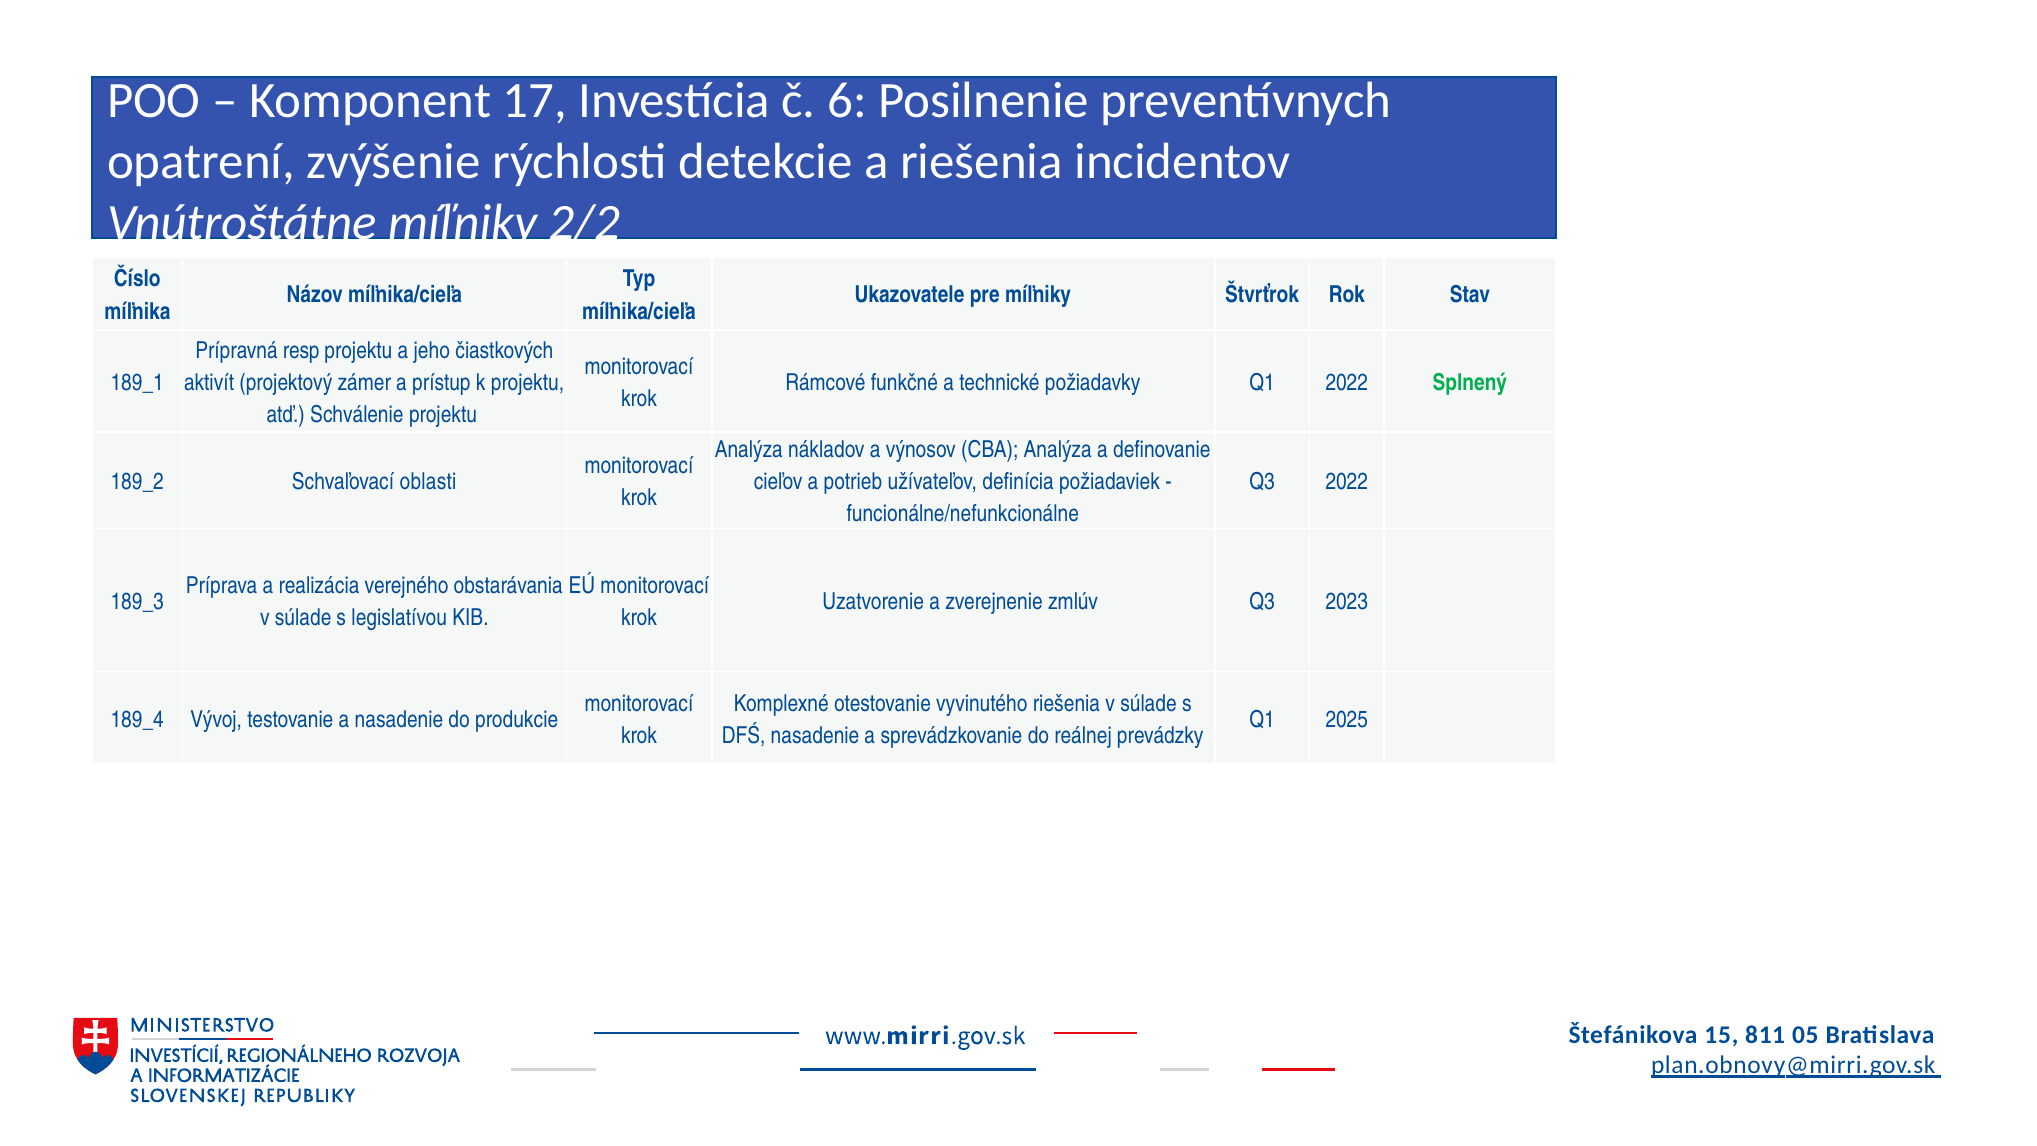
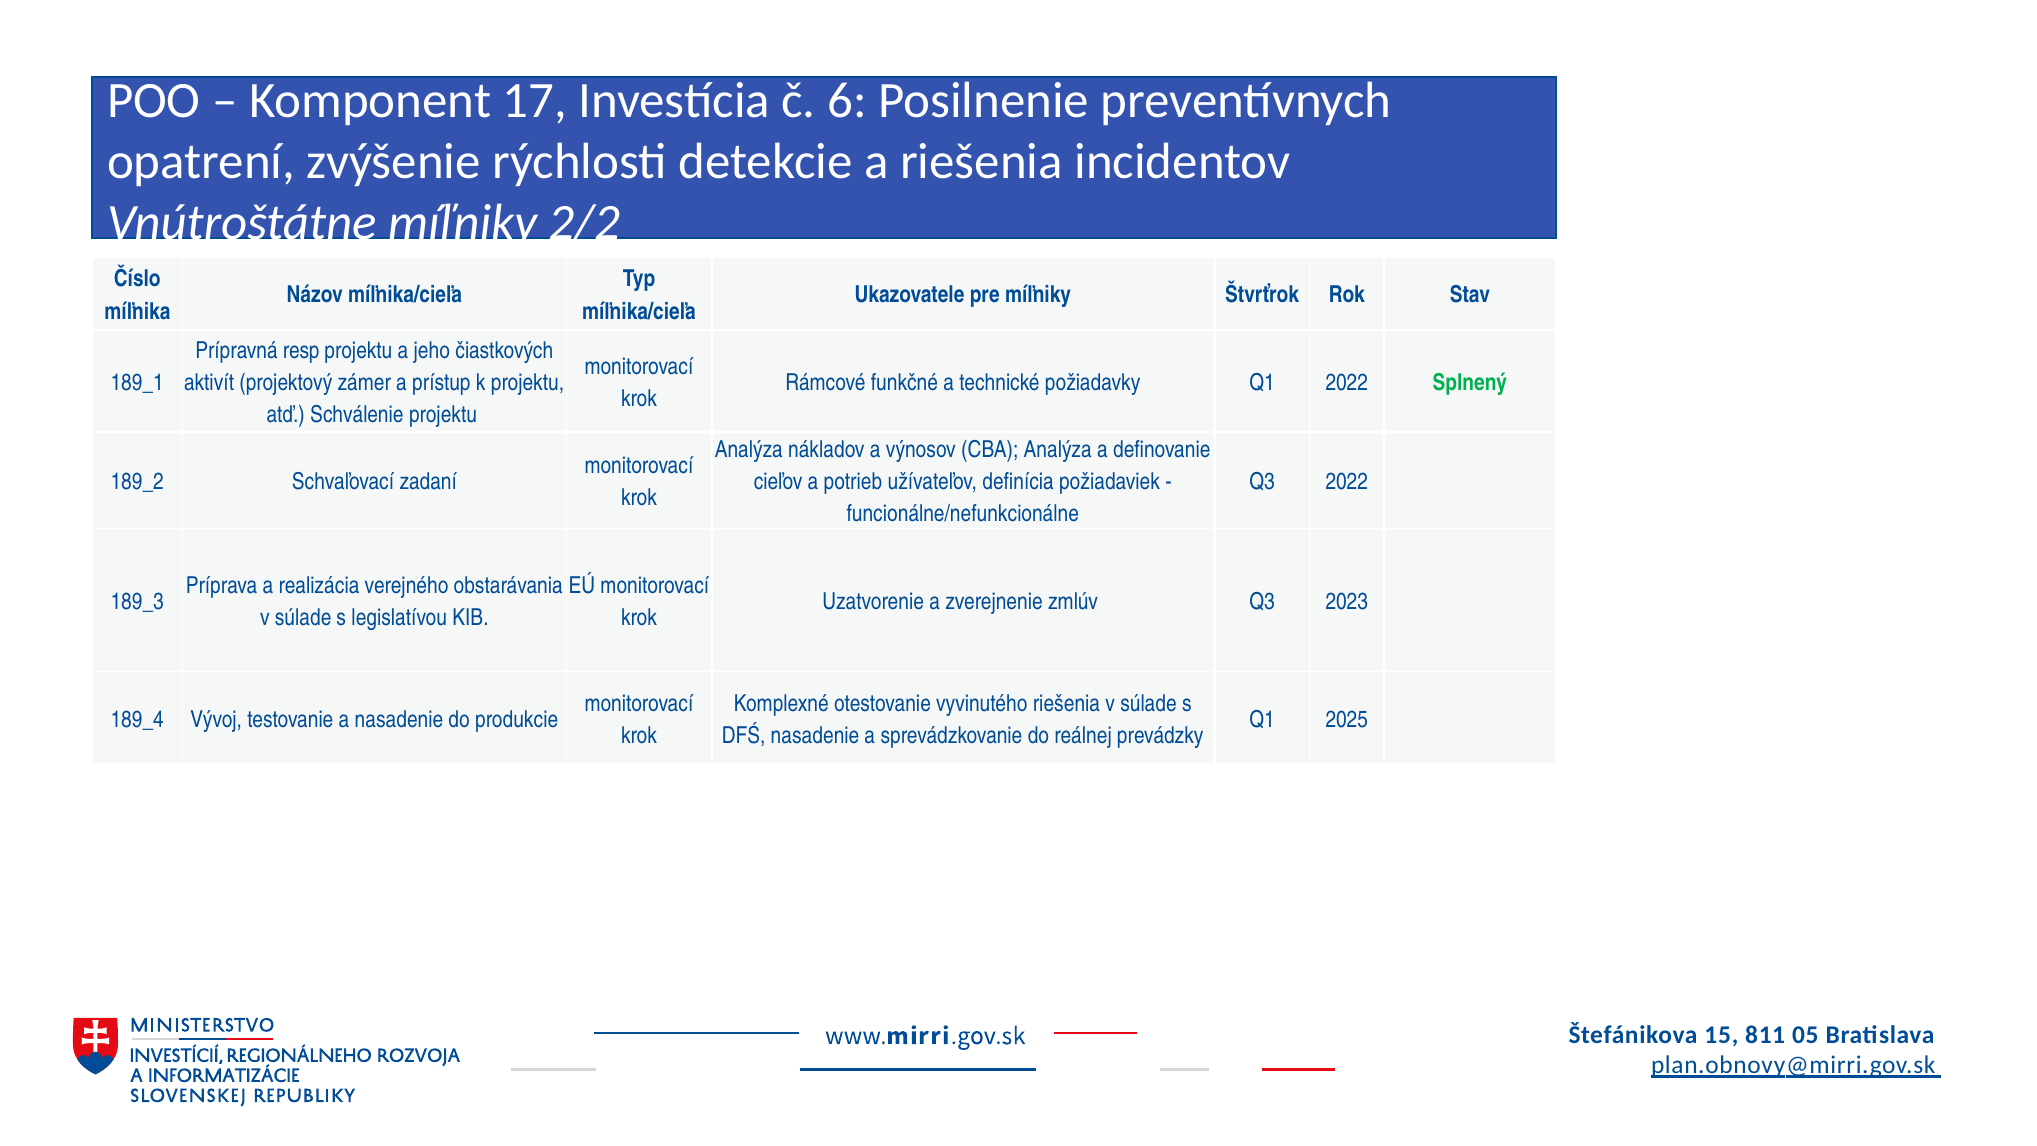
oblasti: oblasti -> zadaní (428, 482)
